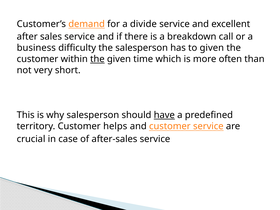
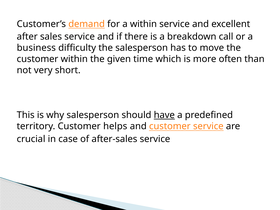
a divide: divide -> within (143, 24)
to given: given -> move (212, 48)
the underline: present -> none (97, 59)
